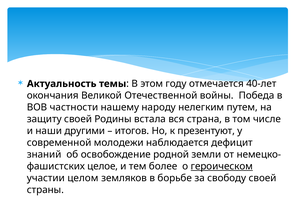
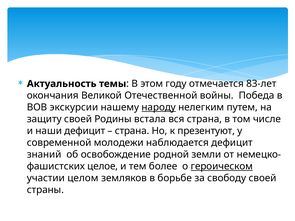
40-лет: 40-лет -> 83-лет (261, 84)
частности: частности -> экскурсии (74, 107)
народу underline: none -> present (159, 107)
наши другими: другими -> дефицит (85, 131)
итогов: итогов -> страна (132, 131)
